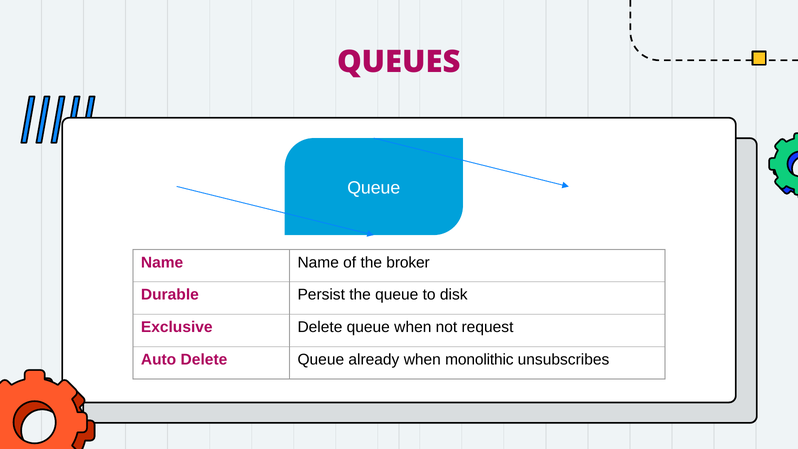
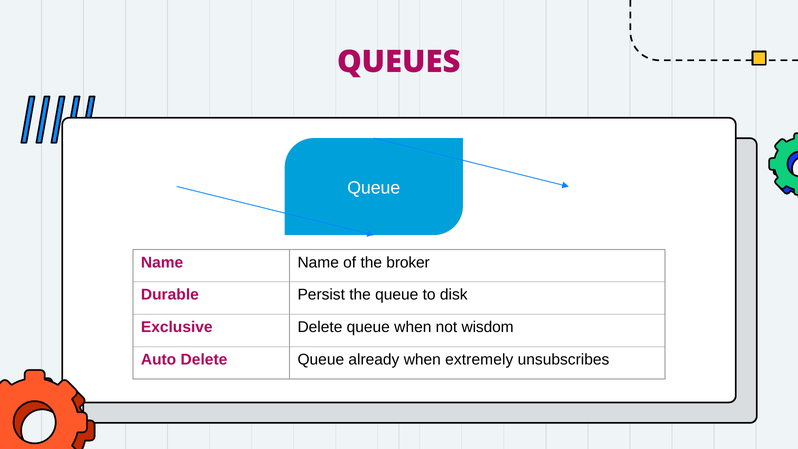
request: request -> wisdom (488, 327)
monolithic: monolithic -> extremely (479, 360)
